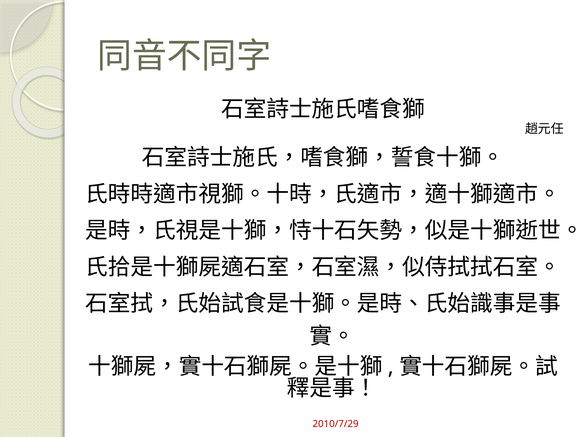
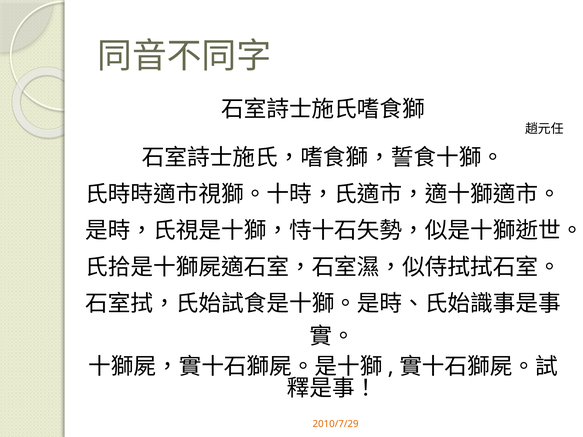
2010/7/29 colour: red -> orange (336, 424)
